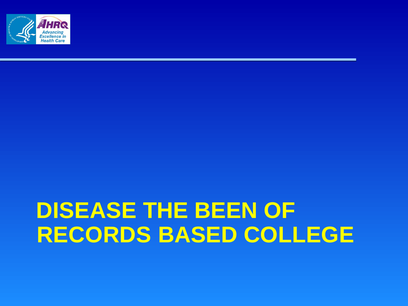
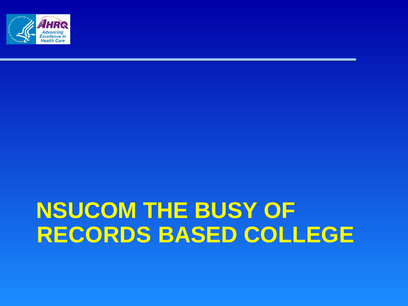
DISEASE: DISEASE -> NSUCOM (87, 211)
BEEN: BEEN -> BUSY (226, 211)
